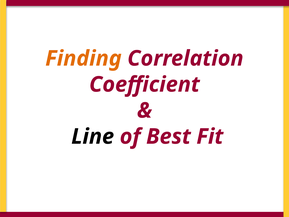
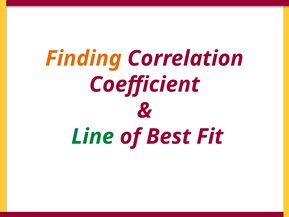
Line colour: black -> green (93, 136)
